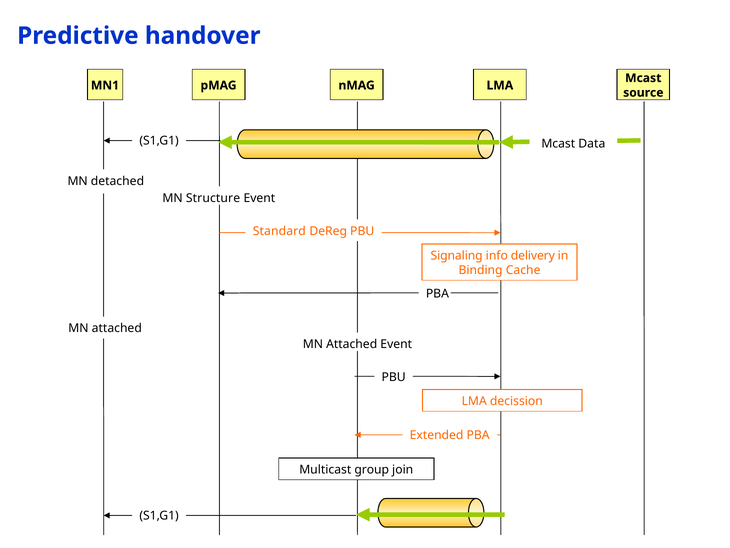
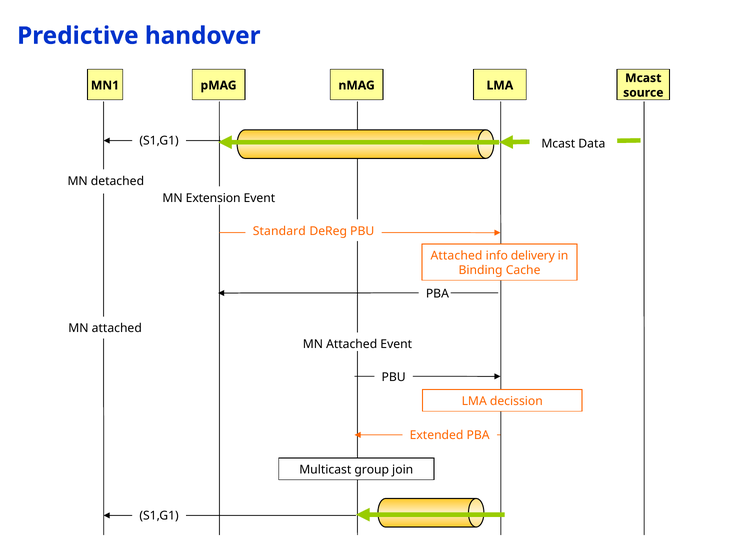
Structure: Structure -> Extension (213, 198)
Signaling: Signaling -> Attached (457, 255)
